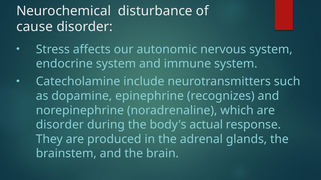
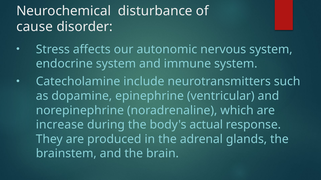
recognizes: recognizes -> ventricular (221, 96)
disorder: disorder -> increase (60, 125)
